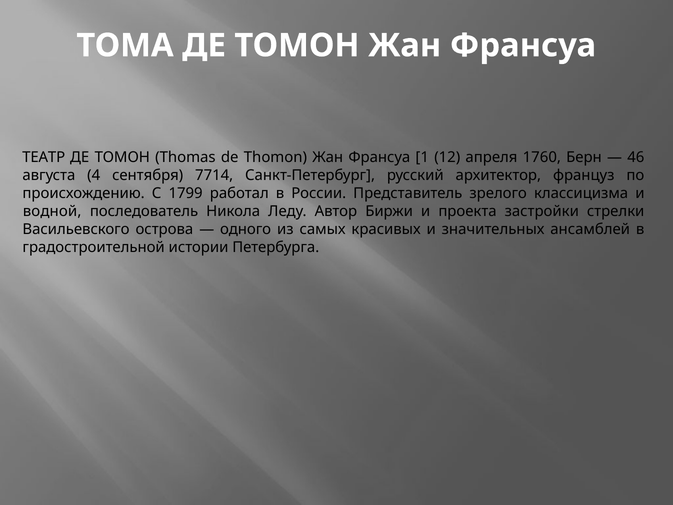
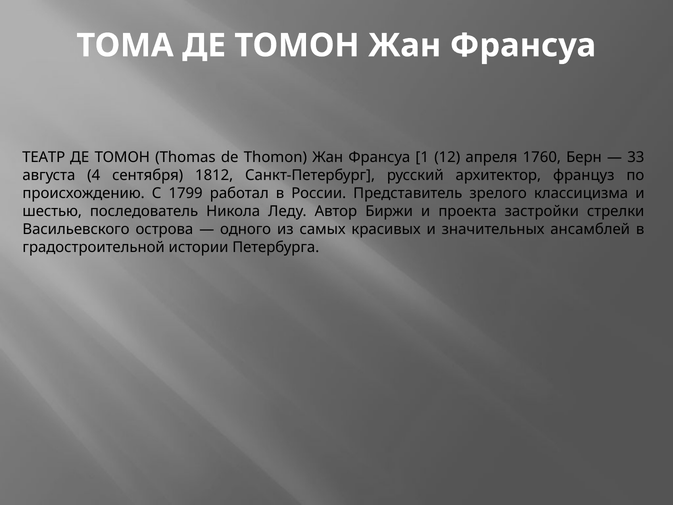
46: 46 -> 33 (636, 157)
7714: 7714 -> 1812 (214, 175)
водной: водной -> шестью (52, 211)
